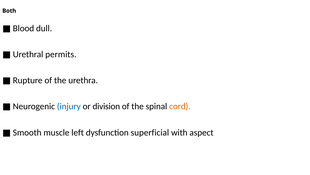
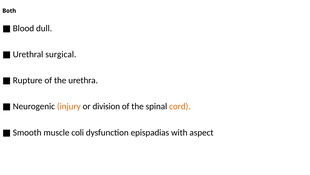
permits: permits -> surgical (61, 54)
injury colour: blue -> orange (69, 106)
left: left -> coli (78, 132)
superficial: superficial -> epispadias (150, 132)
